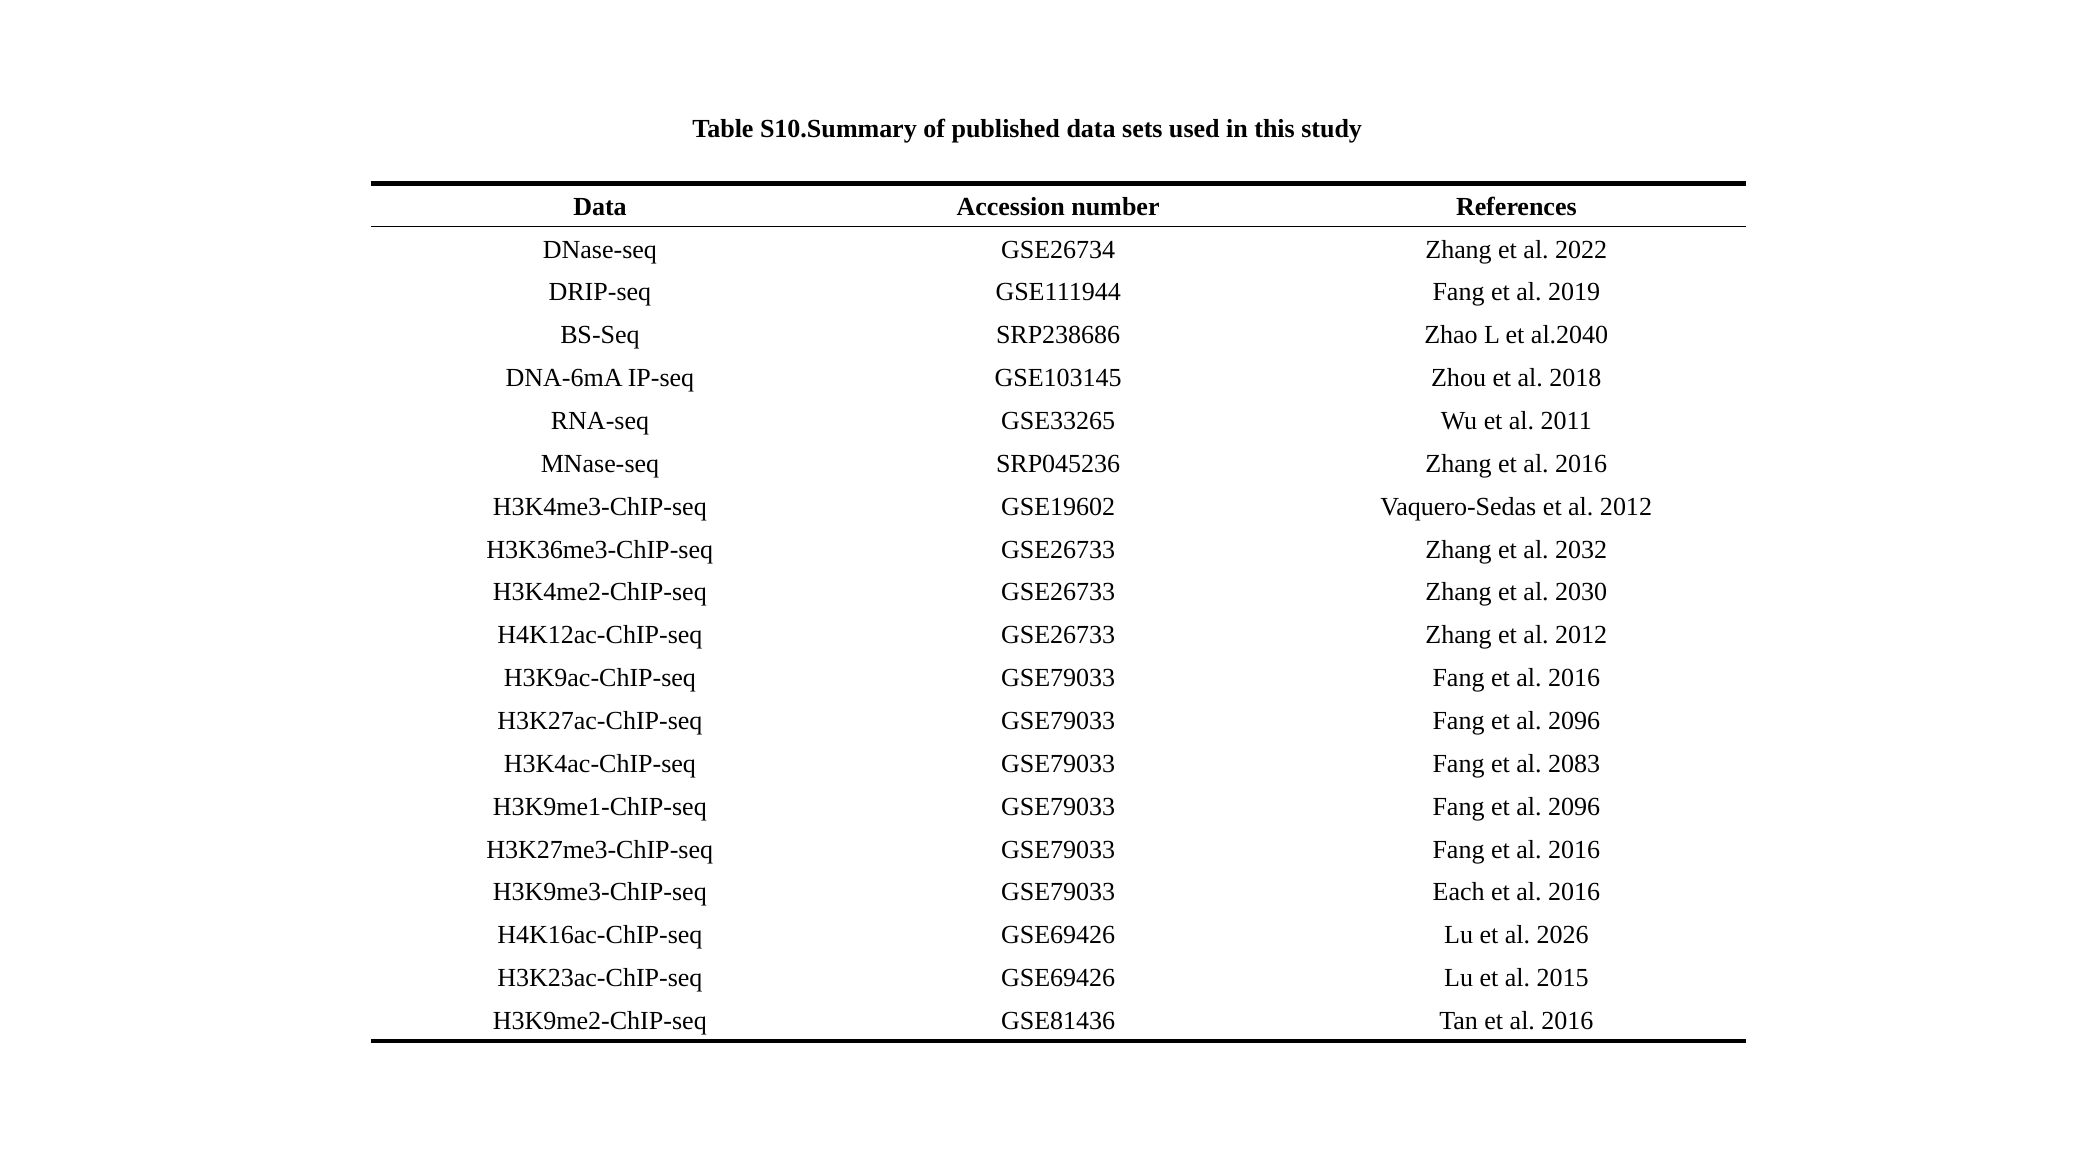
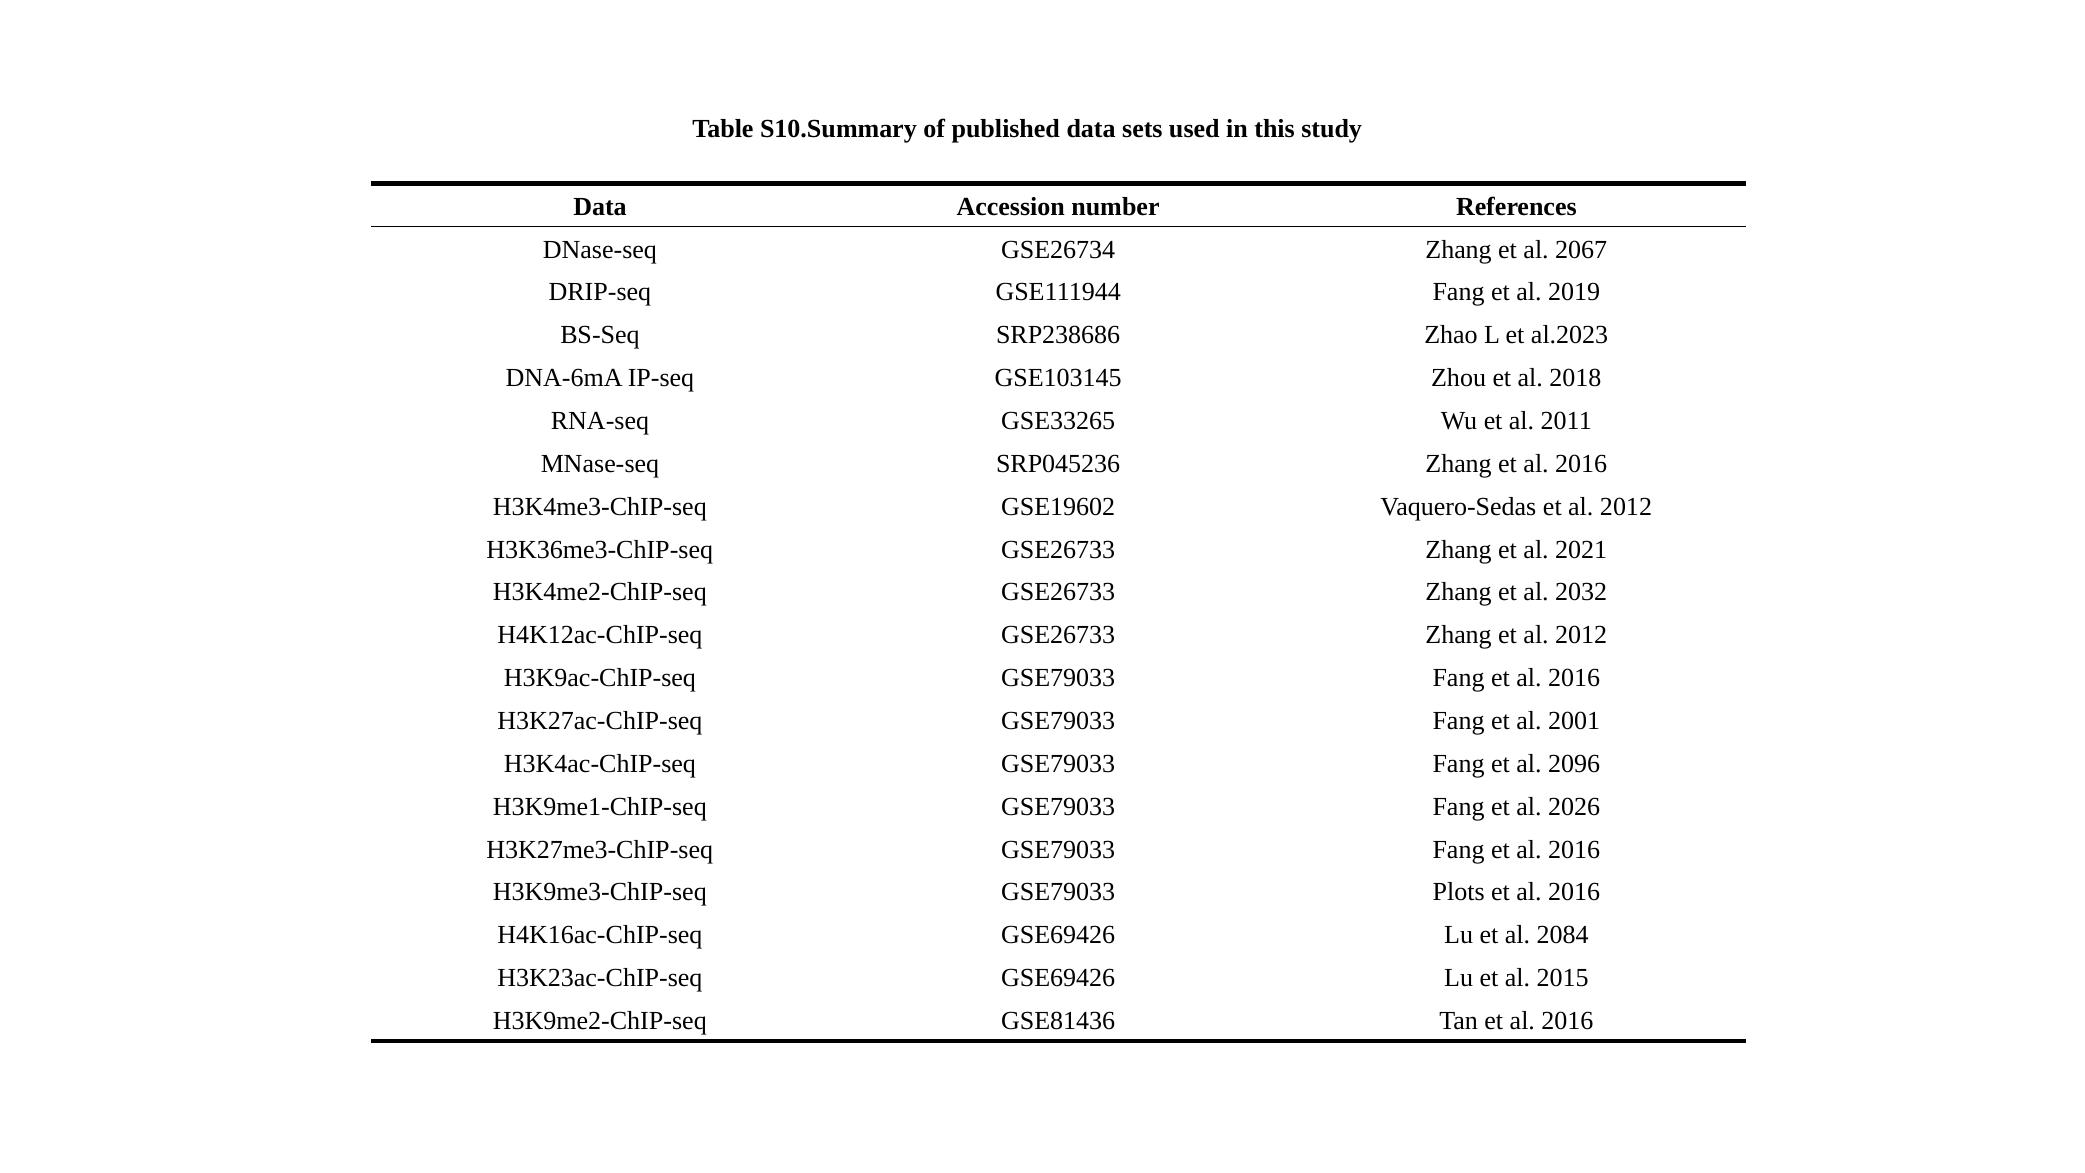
2022: 2022 -> 2067 (1581, 249)
al.2040: al.2040 -> al.2023 (1570, 335)
2032: 2032 -> 2021 (1581, 549)
2030: 2030 -> 2032 (1581, 592)
2096: 2096 -> 2001 (1574, 721)
2083: 2083 -> 2096 (1574, 764)
2096: 2096 -> 2026 (1574, 806)
Each: Each -> Plots (1459, 892)
2026: 2026 -> 2084 (1563, 935)
